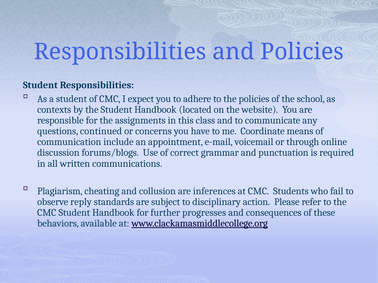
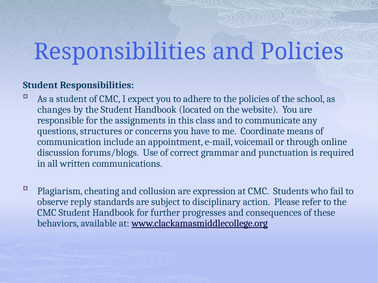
contexts: contexts -> changes (54, 110)
continued: continued -> structures (101, 131)
inferences: inferences -> expression (214, 191)
